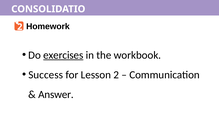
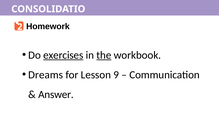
the underline: none -> present (104, 55)
Success: Success -> Dreams (46, 75)
Lesson 2: 2 -> 9 (116, 75)
